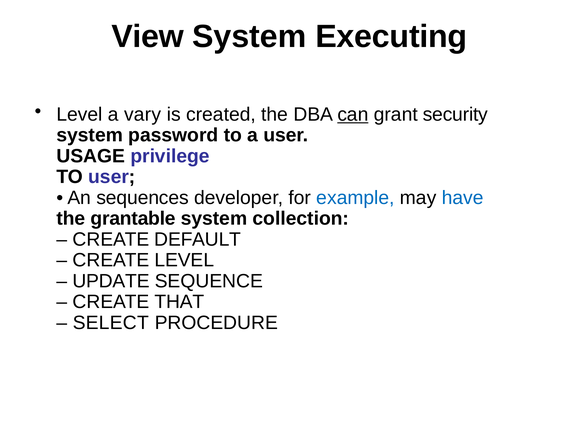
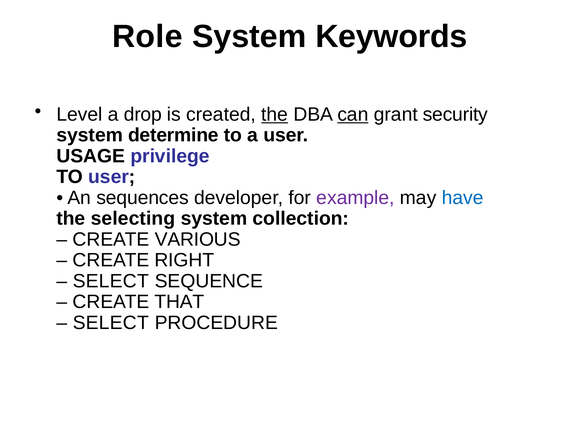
View: View -> Role (147, 37)
Executing: Executing -> Keywords (391, 37)
vary: vary -> drop (143, 115)
the underline: none -> present (275, 115)
password: password -> determine (173, 135)
example colour: blue -> purple (355, 198)
grantable: grantable -> selecting (133, 219)
DEFAULT: DEFAULT -> VARIOUS (198, 240)
CREATE LEVEL: LEVEL -> RIGHT (184, 260)
UPDATE: UPDATE -> SELECT (111, 281)
